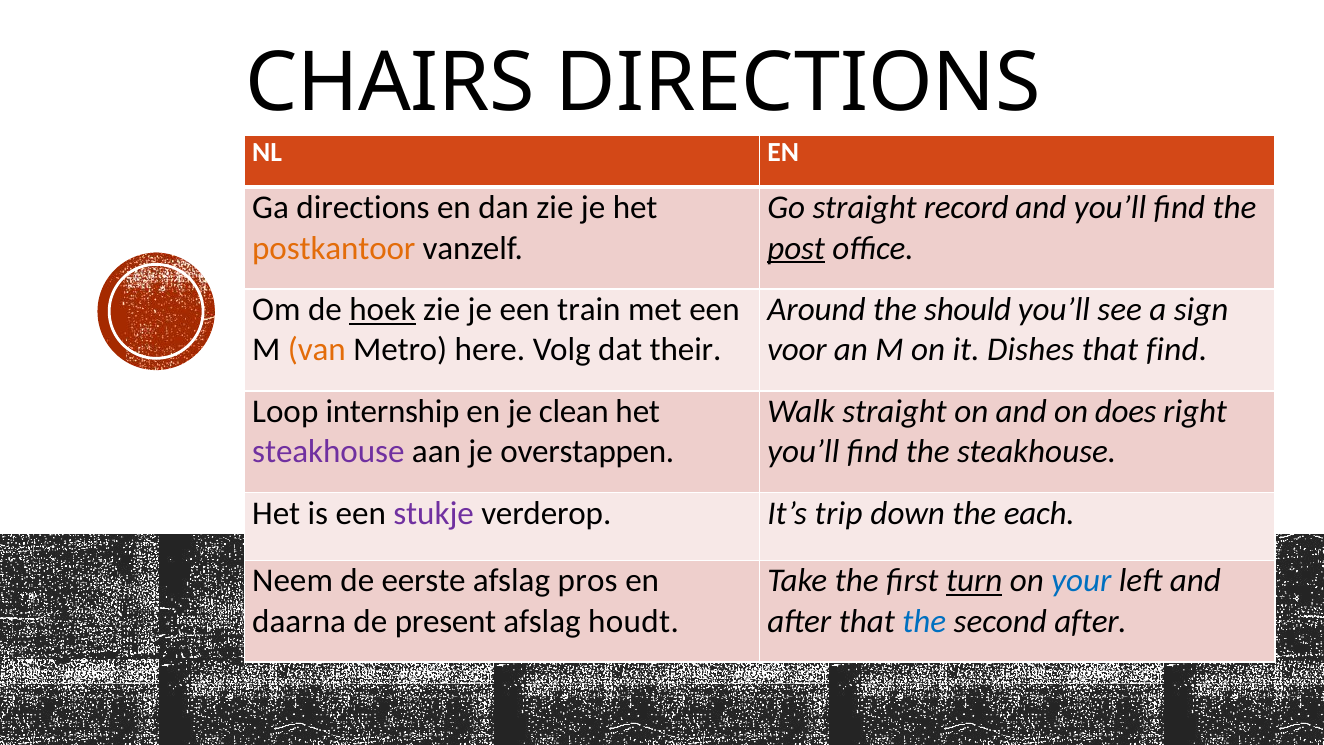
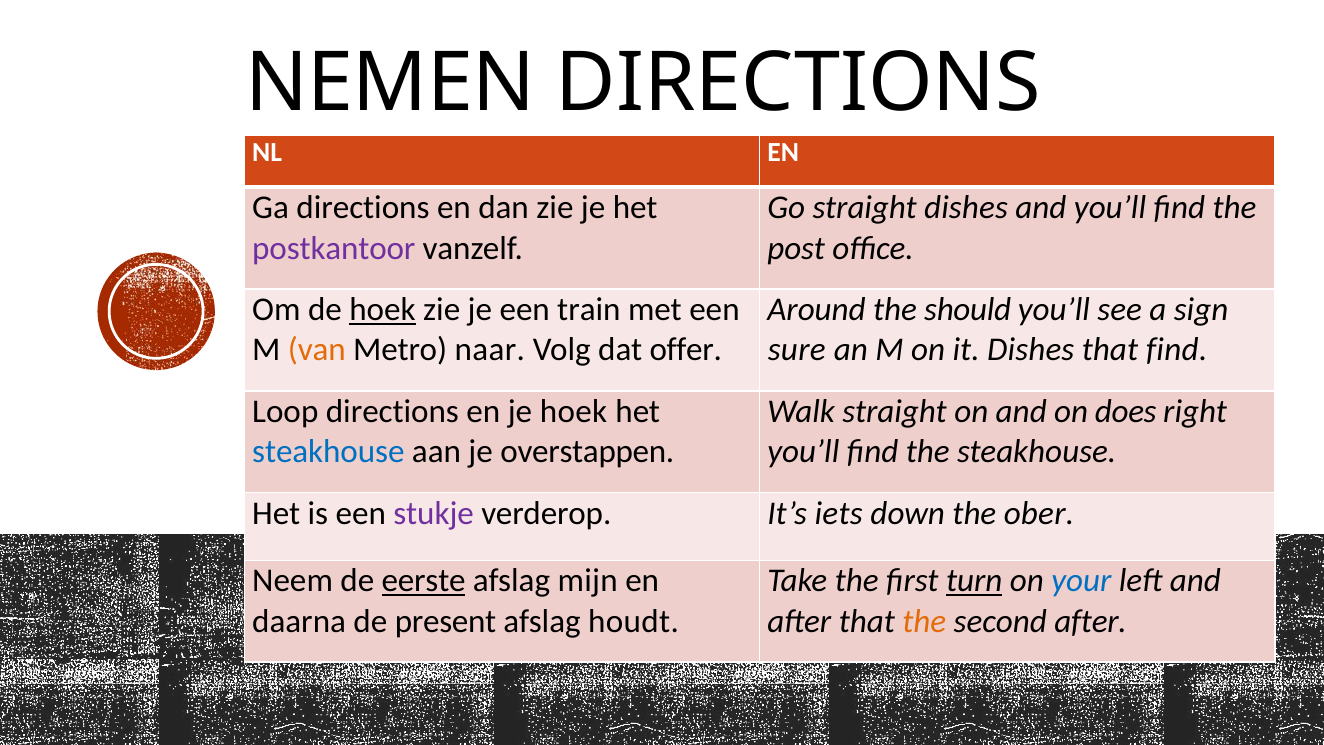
CHAIRS: CHAIRS -> NEMEN (390, 83)
straight record: record -> dishes (966, 208)
postkantoor colour: orange -> purple (334, 248)
post underline: present -> none (796, 248)
here: here -> naar (490, 350)
their: their -> offer (686, 350)
voor: voor -> sure (797, 350)
Loop internship: internship -> directions (392, 411)
je clean: clean -> hoek (574, 411)
steakhouse colour: purple -> blue (328, 452)
trip: trip -> iets (839, 513)
each: each -> ober (1039, 513)
eerste underline: none -> present (424, 580)
pros: pros -> mijn (588, 580)
the colour: blue -> orange (924, 621)
